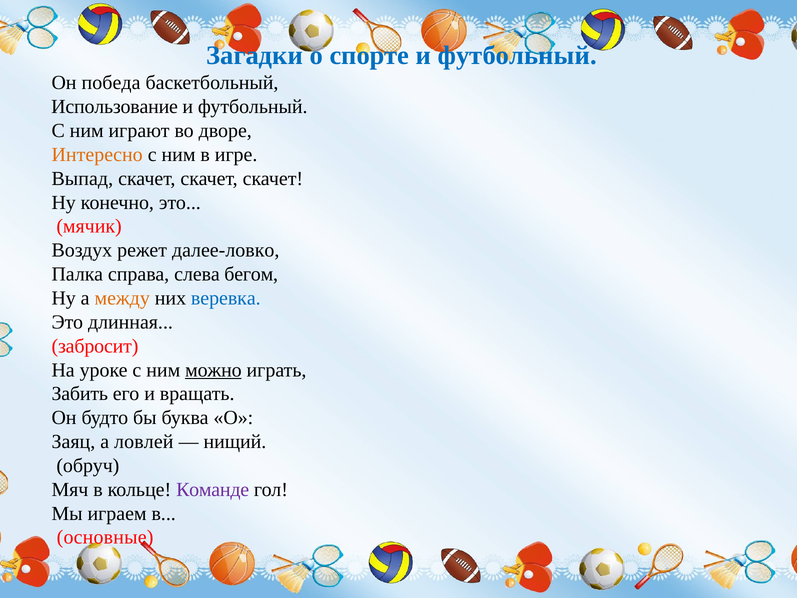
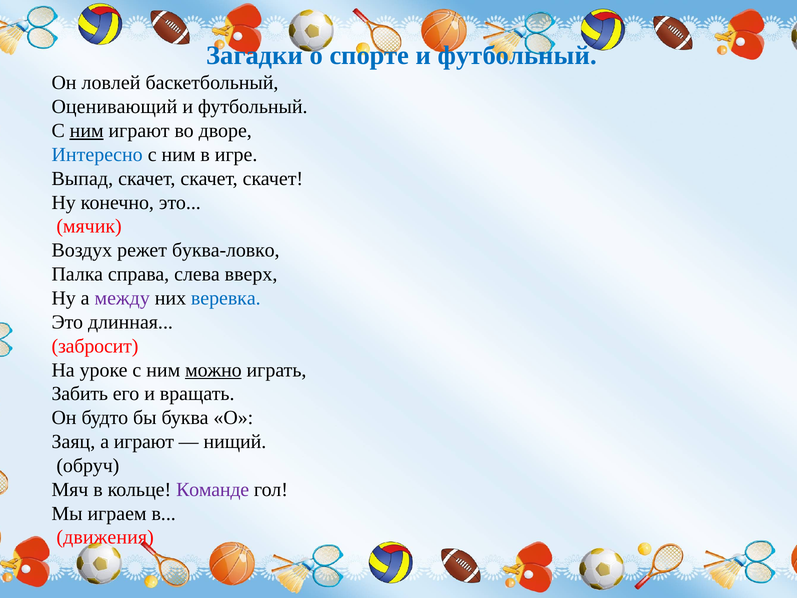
победа: победа -> ловлей (111, 83)
Использование: Использование -> Оценивающий (114, 107)
ним underline: none -> present (87, 131)
Интересно colour: orange -> blue (97, 155)
далее-ловко: далее-ловко -> буква-ловко (226, 250)
бегом: бегом -> вверх (251, 274)
между colour: orange -> purple (122, 298)
а ловлей: ловлей -> играют (144, 442)
основные: основные -> движения (105, 537)
